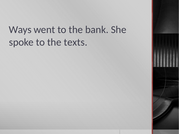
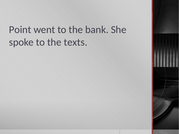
Ways: Ways -> Point (20, 30)
